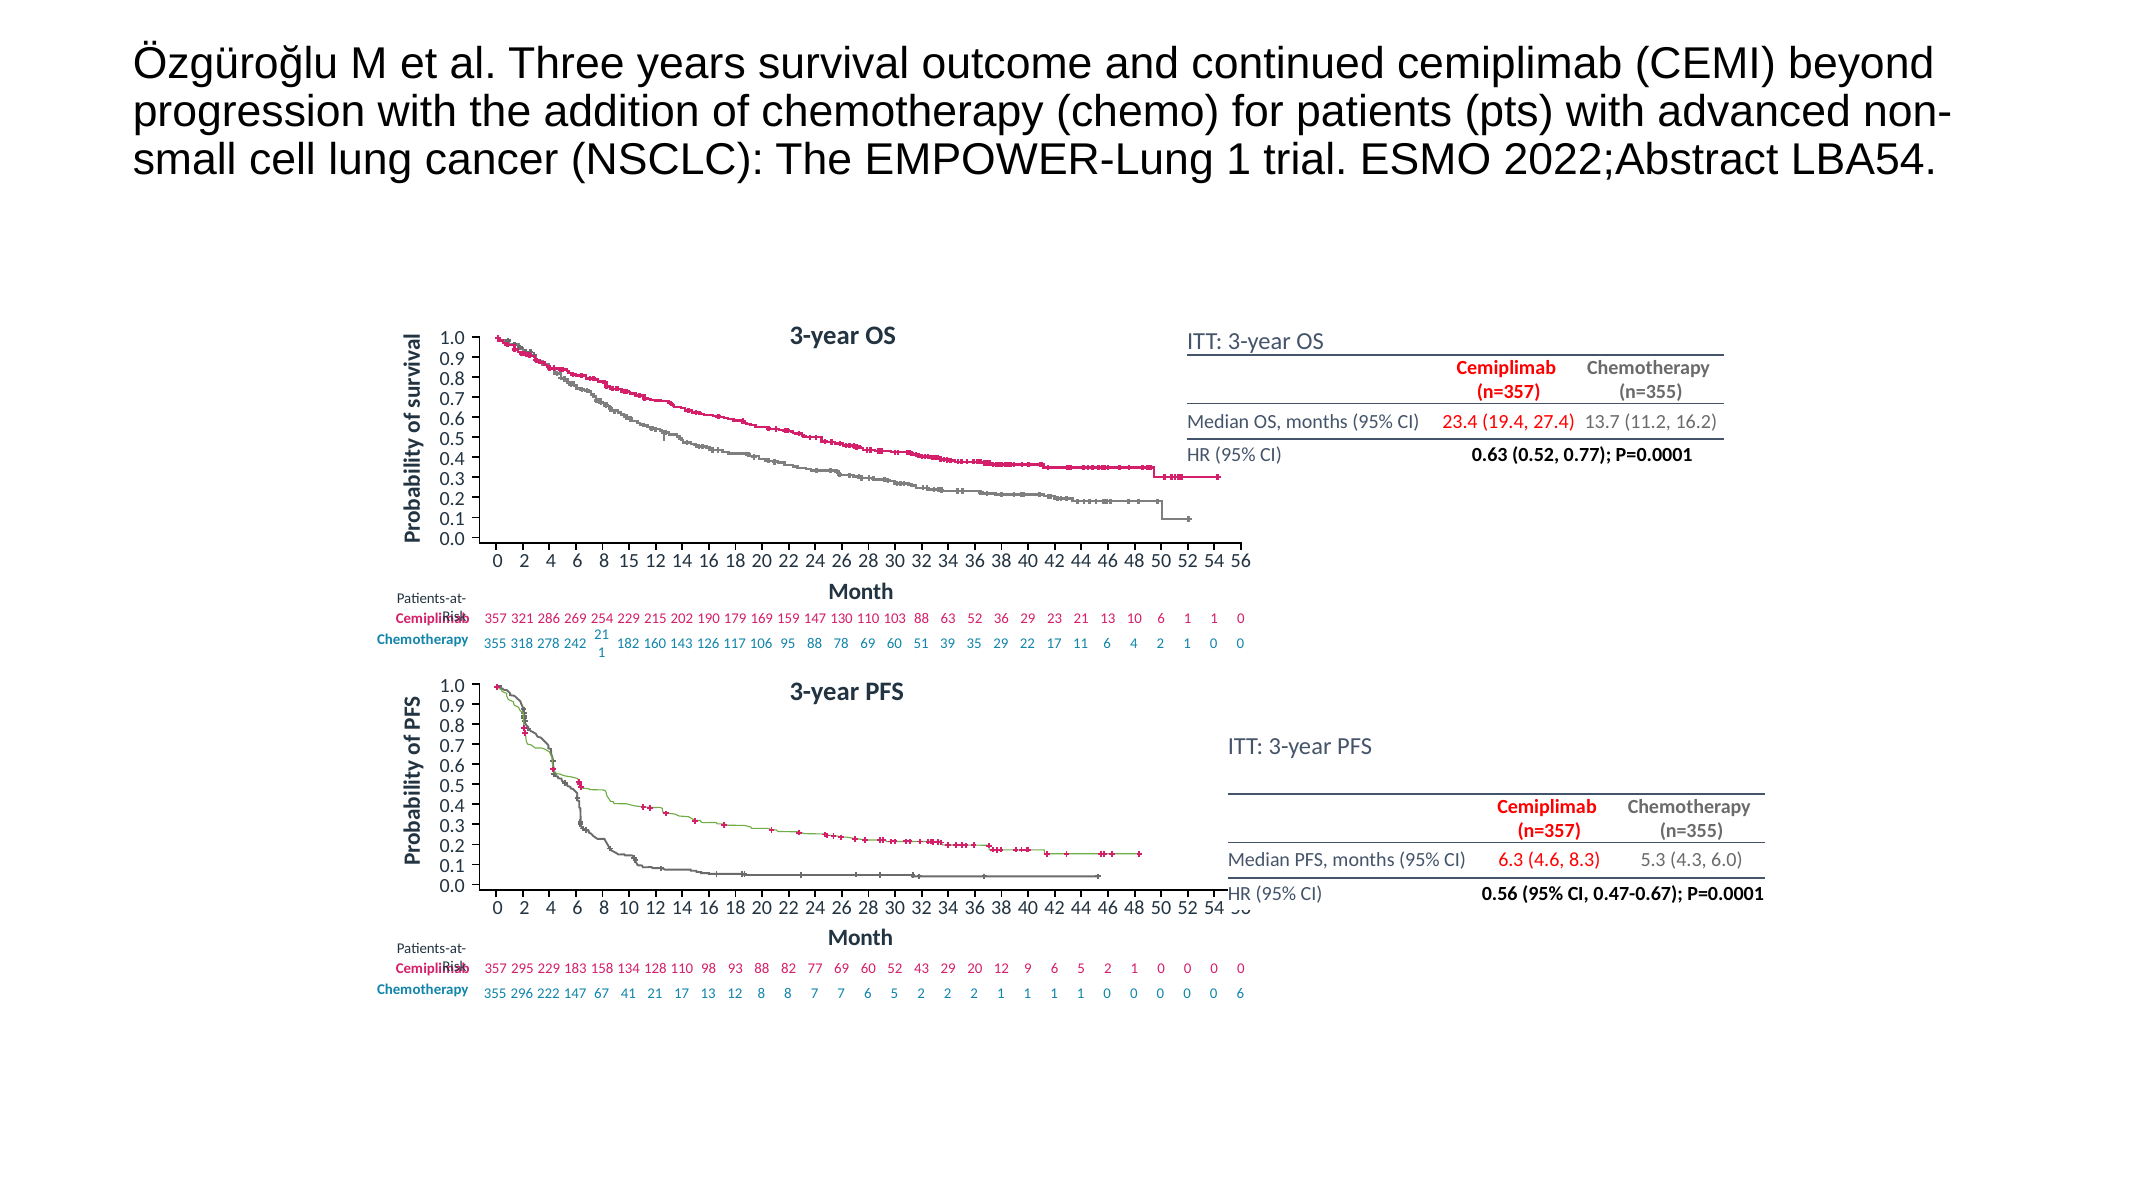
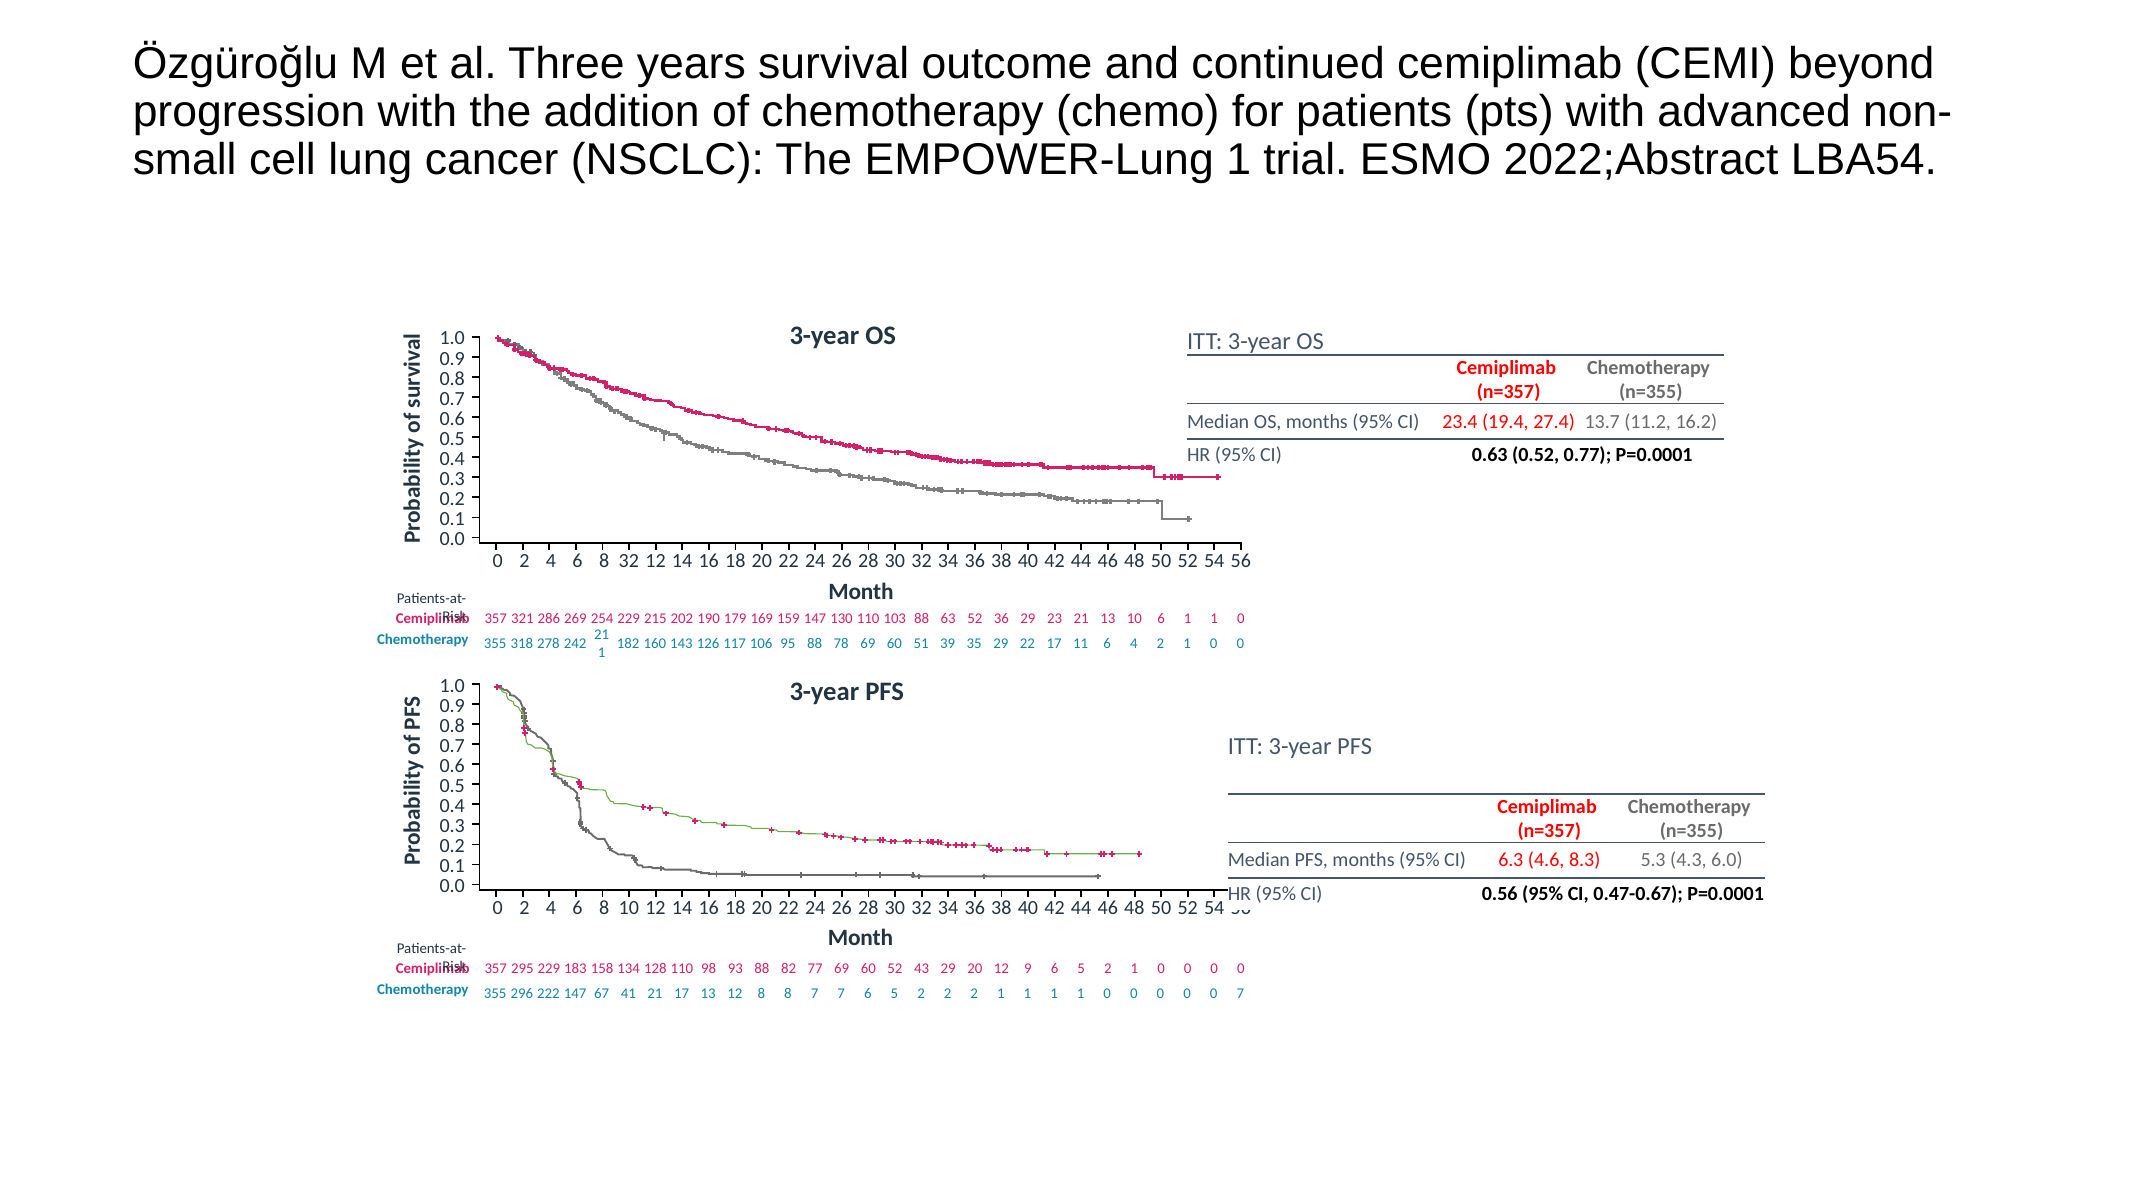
4 15: 15 -> 32 (629, 562)
0 6: 6 -> 7 (1240, 994)
